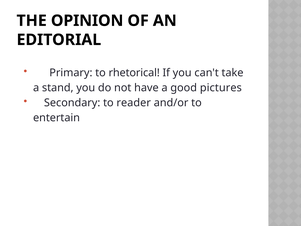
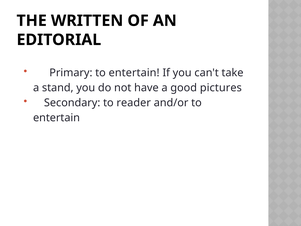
OPINION: OPINION -> WRITTEN (87, 21)
Primary to rhetorical: rhetorical -> entertain (134, 73)
